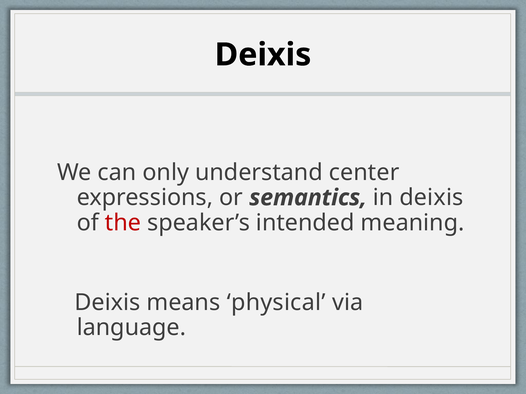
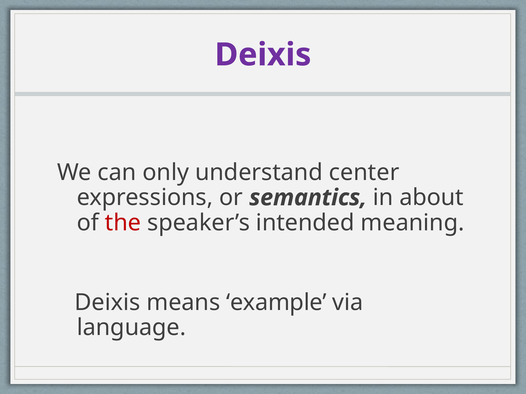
Deixis colour: black -> purple (263, 55)
in deixis: deixis -> about (432, 198)
physical: physical -> example (276, 303)
